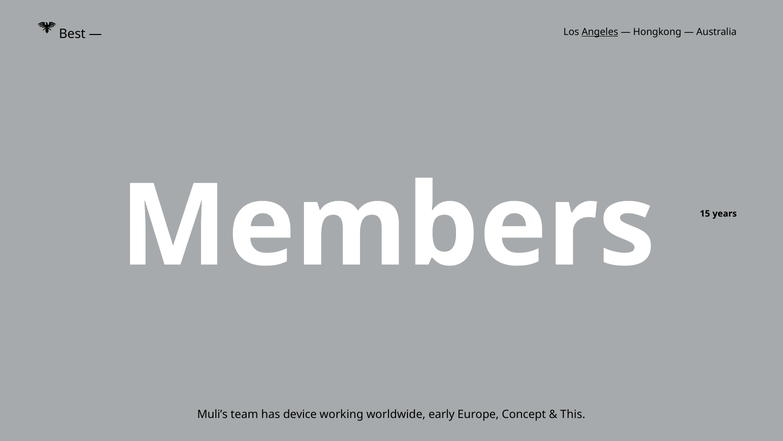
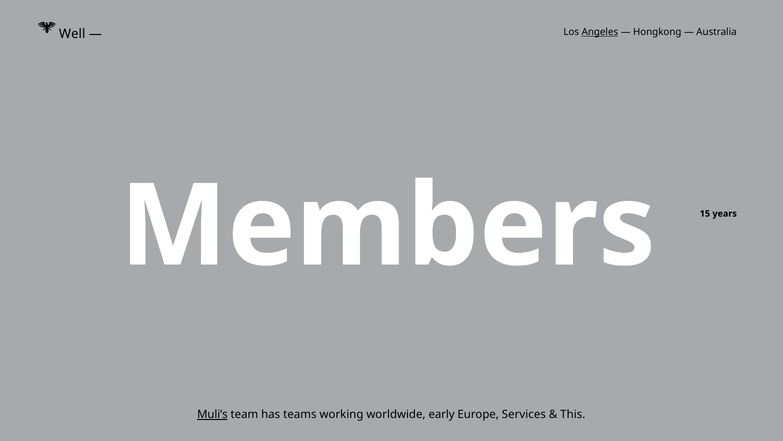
Best: Best -> Well (72, 34)
Muli’s underline: none -> present (212, 414)
device: device -> teams (300, 414)
Concept: Concept -> Services (524, 414)
